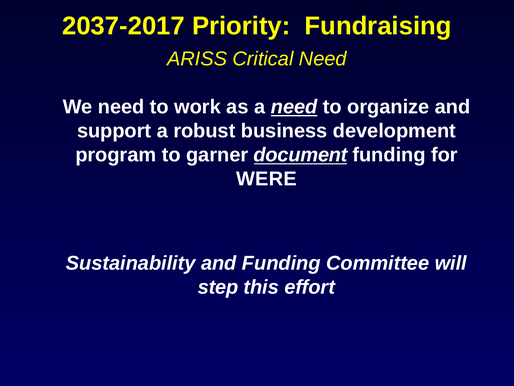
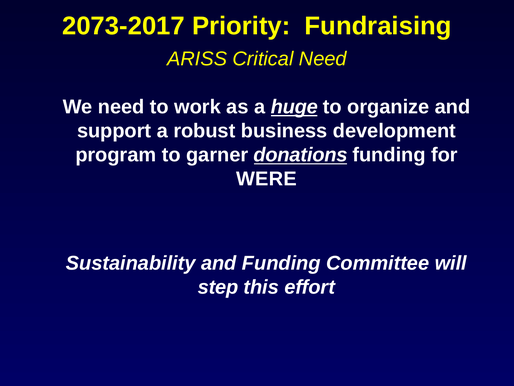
2037-2017: 2037-2017 -> 2073-2017 (123, 26)
a need: need -> huge (294, 107)
document: document -> donations (301, 155)
